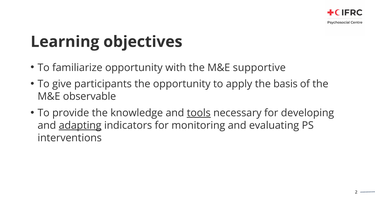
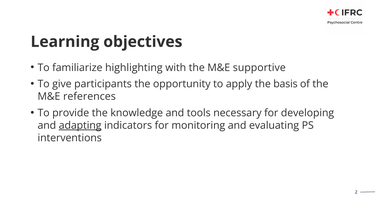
familiarize opportunity: opportunity -> highlighting (134, 68)
observable: observable -> references (89, 96)
tools underline: present -> none (199, 113)
